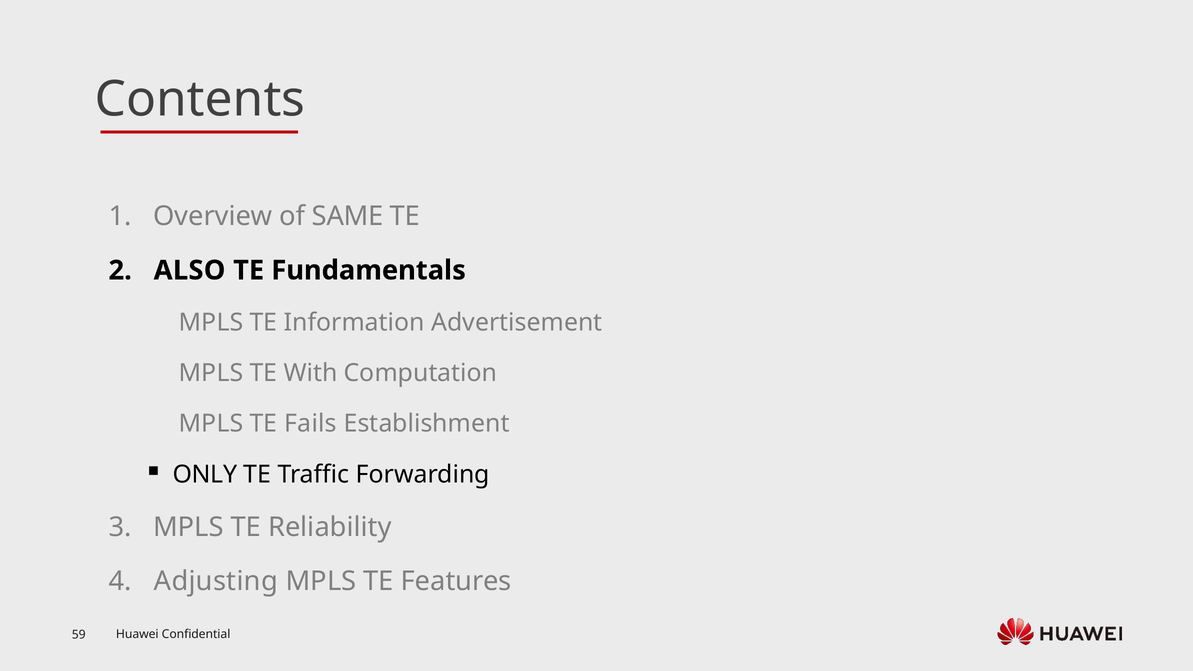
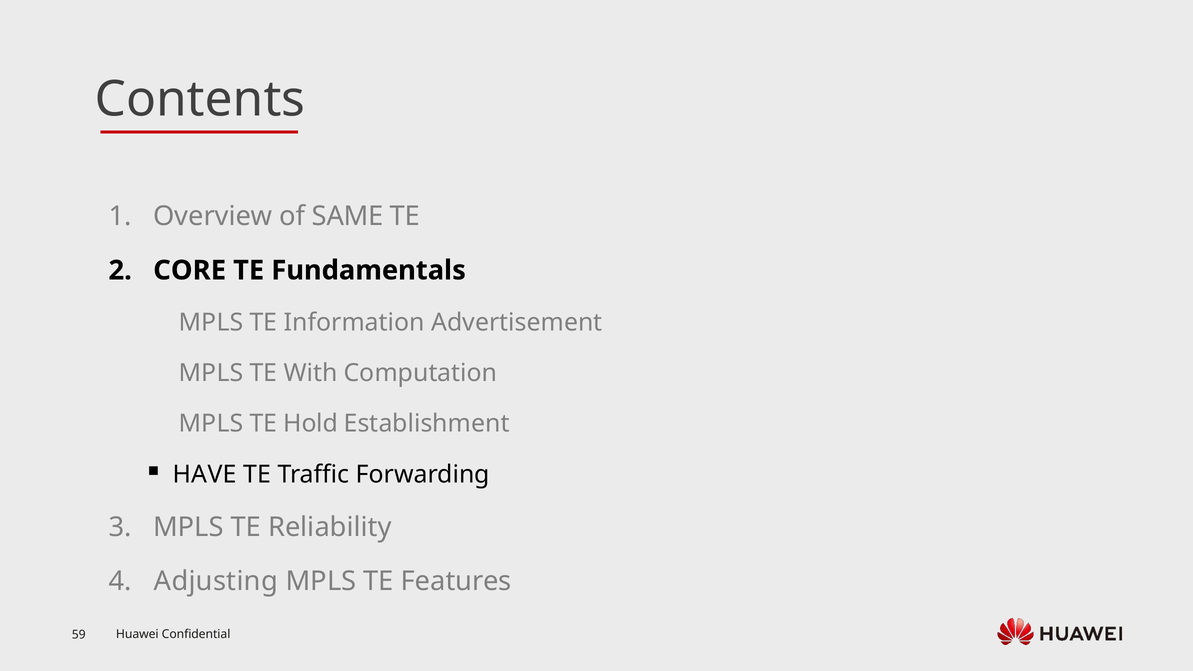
ALSO: ALSO -> CORE (190, 270)
Fails: Fails -> Hold (311, 424)
ONLY: ONLY -> HAVE (205, 474)
